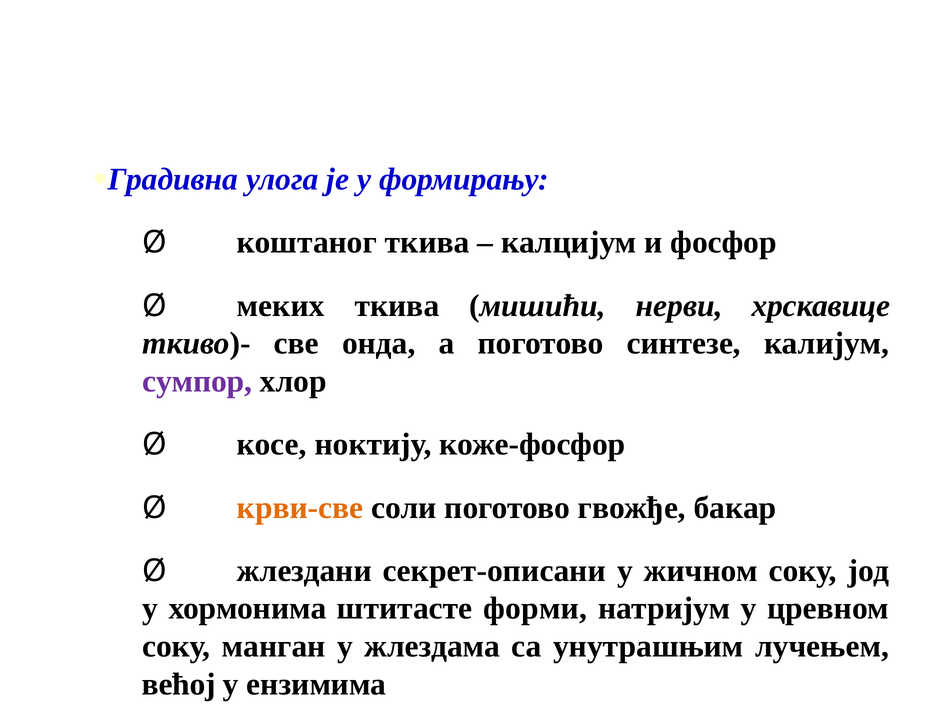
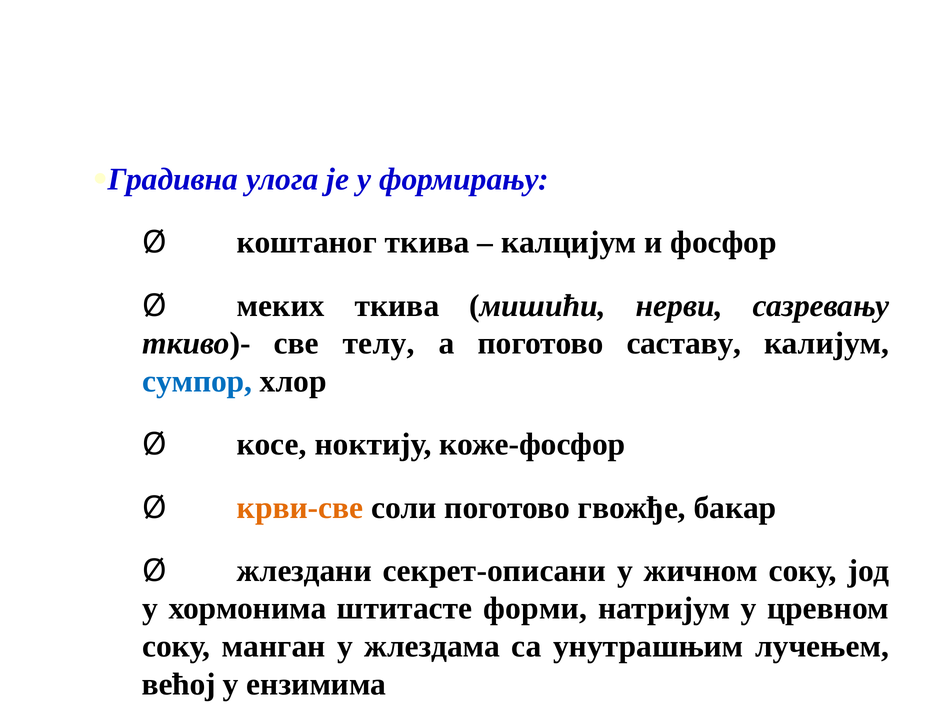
хрскавице: хрскавице -> сазревању (821, 306)
онда: онда -> телу (379, 344)
синтезе: синтезе -> саставу (684, 344)
сумпор colour: purple -> blue (197, 382)
